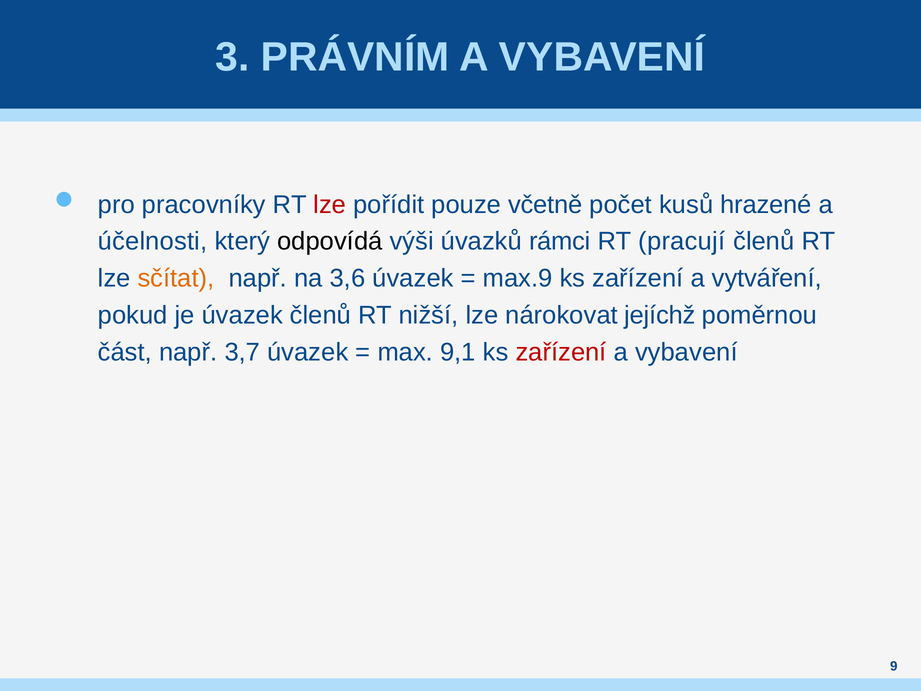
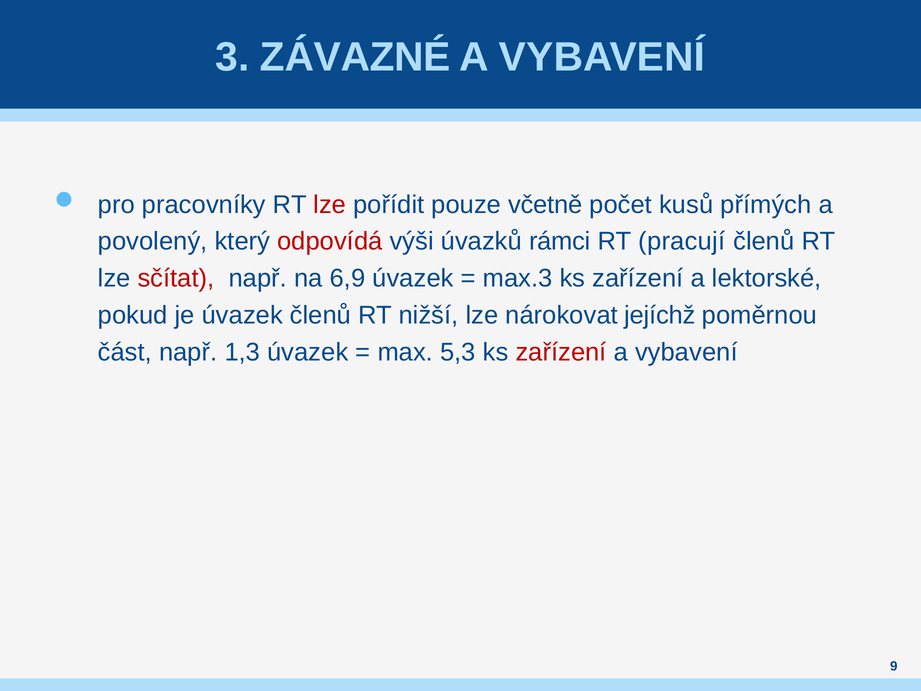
PRÁVNÍM: PRÁVNÍM -> ZÁVAZNÉ (355, 57)
hrazené: hrazené -> přímých (766, 205)
účelnosti: účelnosti -> povolený (153, 241)
odpovídá colour: black -> red (330, 241)
sčítat colour: orange -> red (176, 278)
3,6: 3,6 -> 6,9 (348, 278)
max.9: max.9 -> max.3 (518, 278)
vytváření: vytváření -> lektorské (767, 278)
3,7: 3,7 -> 1,3 (242, 352)
9,1: 9,1 -> 5,3 (458, 352)
